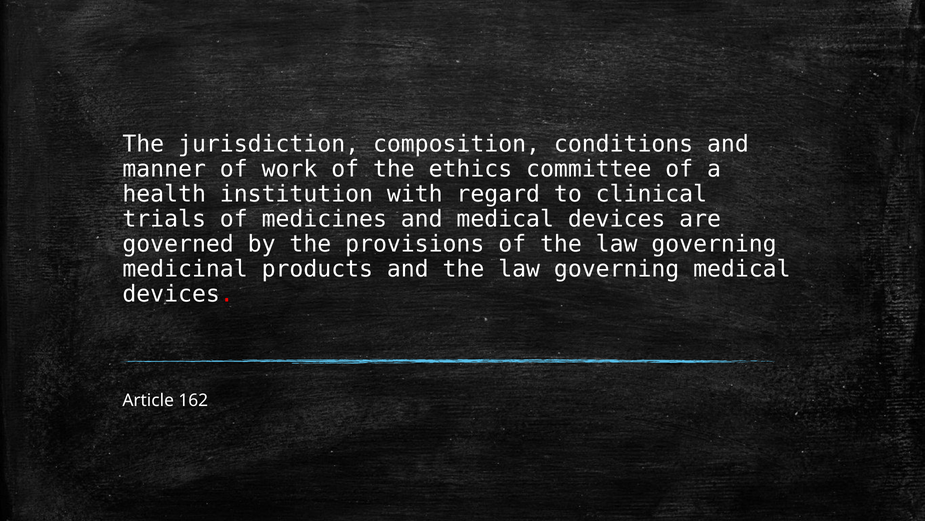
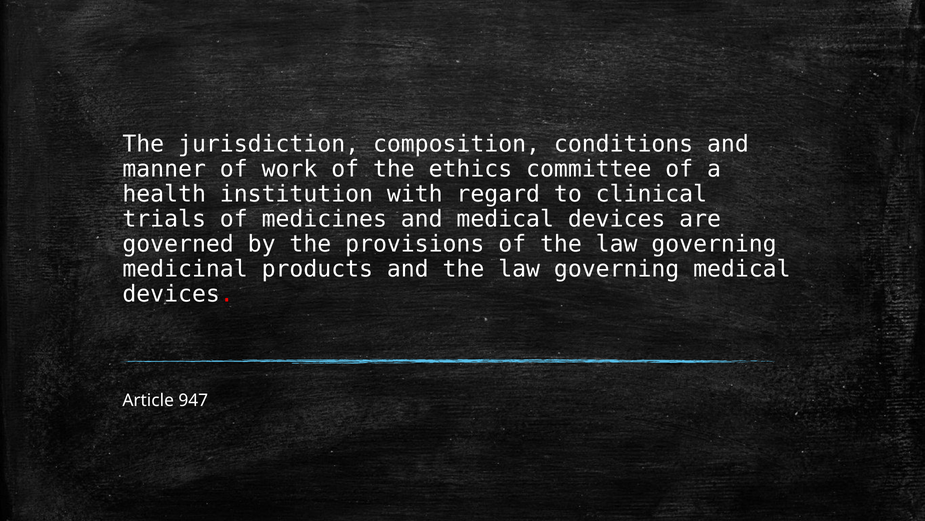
162: 162 -> 947 (193, 400)
